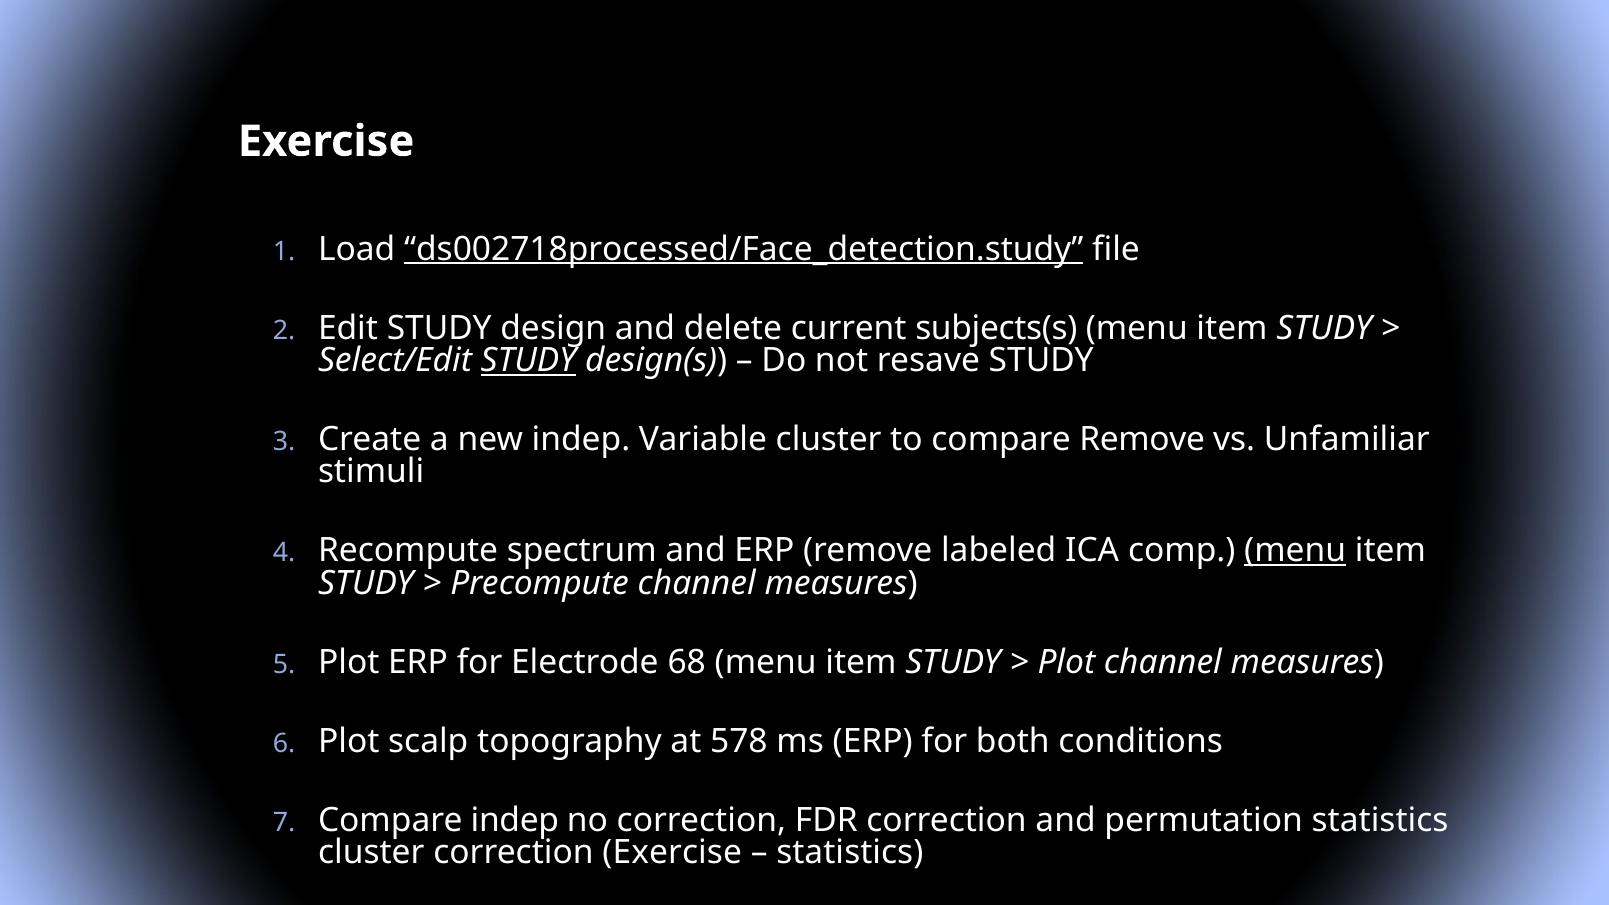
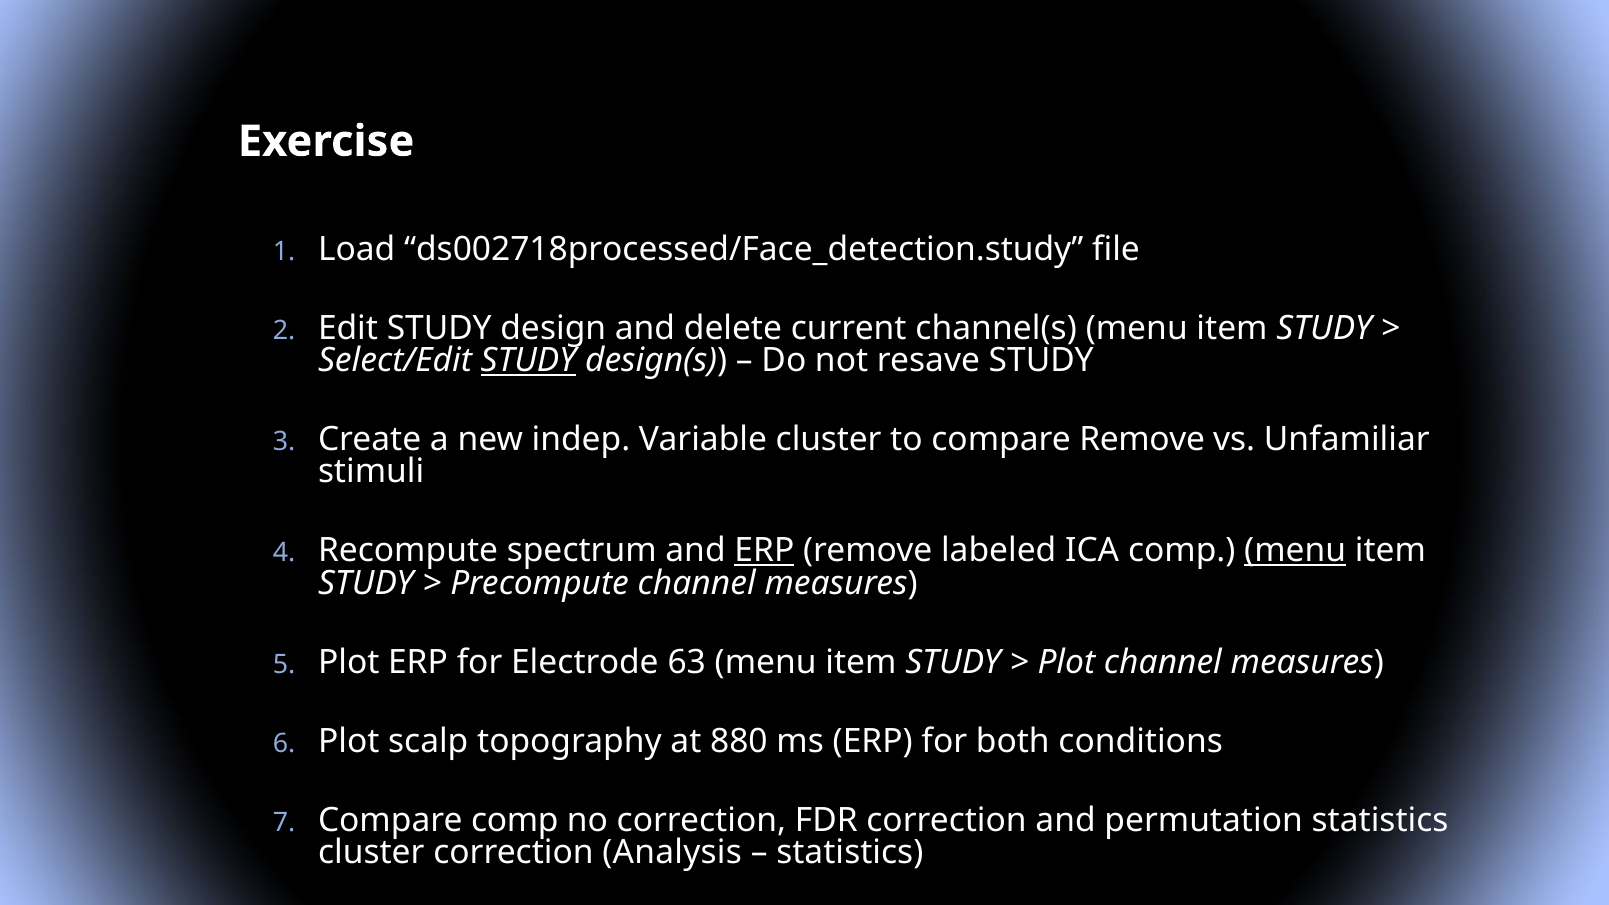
ds002718processed/Face_detection.study underline: present -> none (744, 249)
subjects(s: subjects(s -> channel(s (996, 328)
ERP underline: none -> present (764, 551)
68: 68 -> 63 (687, 662)
578: 578 -> 880 (739, 741)
Compare indep: indep -> comp (515, 821)
correction Exercise: Exercise -> Analysis (672, 853)
